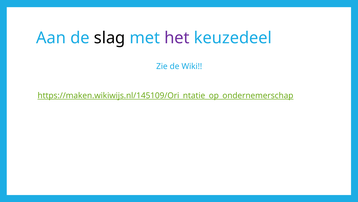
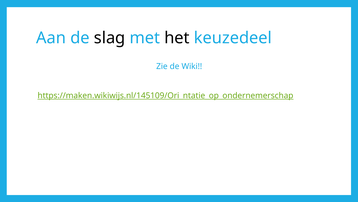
het colour: purple -> black (177, 38)
